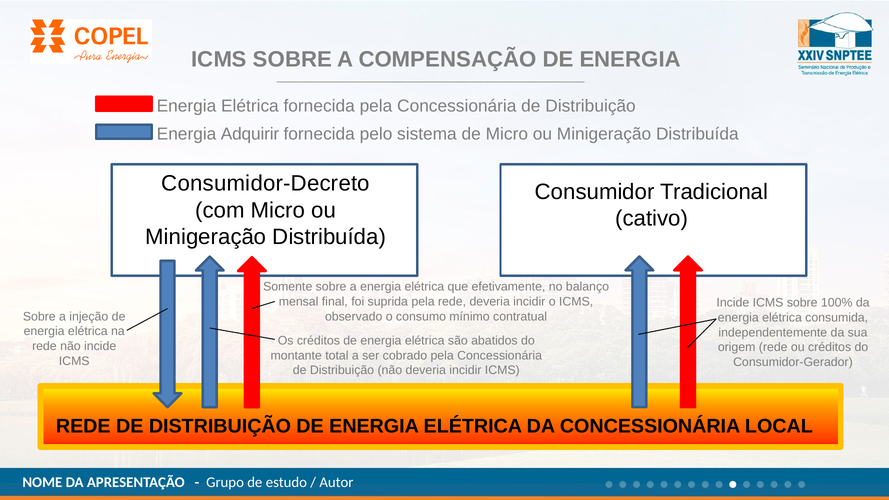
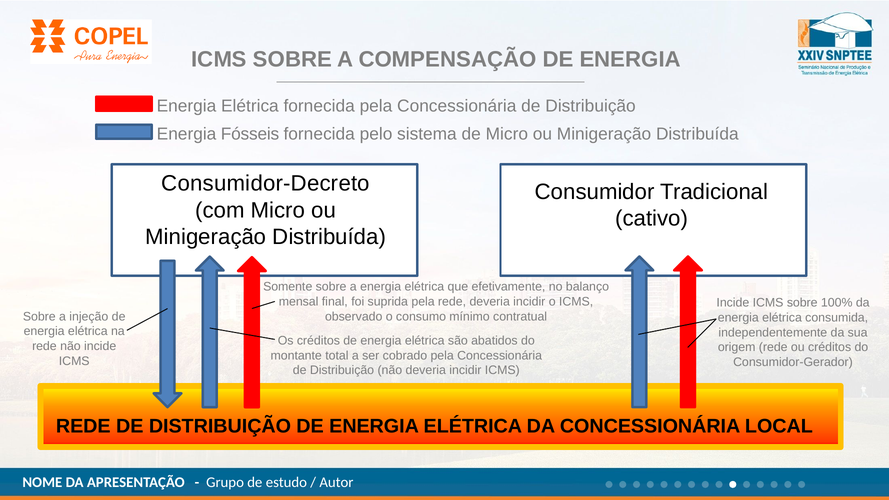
Adquirir: Adquirir -> Fósseis (250, 134)
